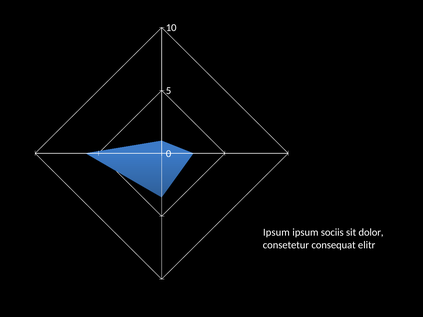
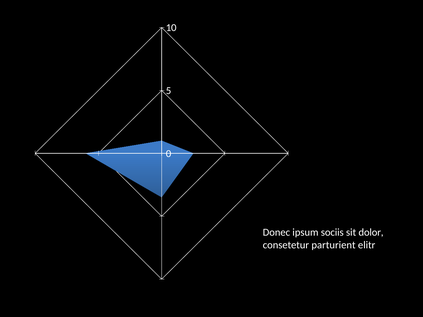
Ipsum: Ipsum -> Donec (276, 232)
consequat: consequat -> parturient (334, 245)
